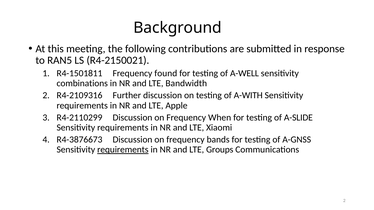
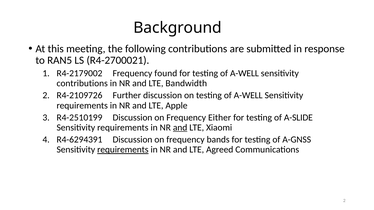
R4-2150021: R4-2150021 -> R4-2700021 (118, 61)
R4-1501811: R4-1501811 -> R4-2179002 (79, 73)
combinations: combinations -> contributions (82, 83)
R4-2109316: R4-2109316 -> R4-2109726 (79, 96)
on testing of A-WITH: A-WITH -> A-WELL (248, 96)
R4-2110299: R4-2110299 -> R4-2510199 (79, 118)
When: When -> Either (220, 118)
and underline: none -> present (180, 128)
R4-3876673: R4-3876673 -> R4-6294391 (79, 140)
Groups: Groups -> Agreed (220, 150)
